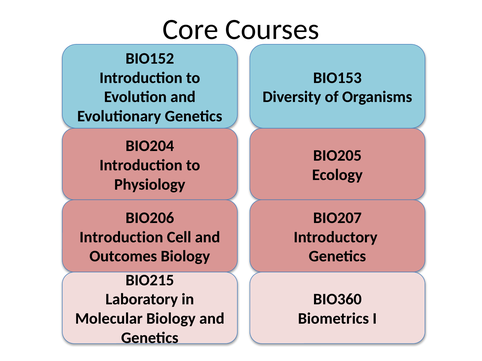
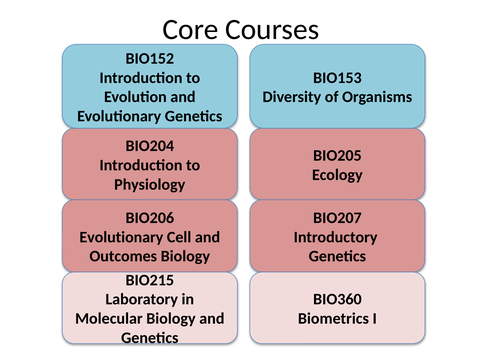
Introduction: Introduction -> Evolutionary (121, 237)
